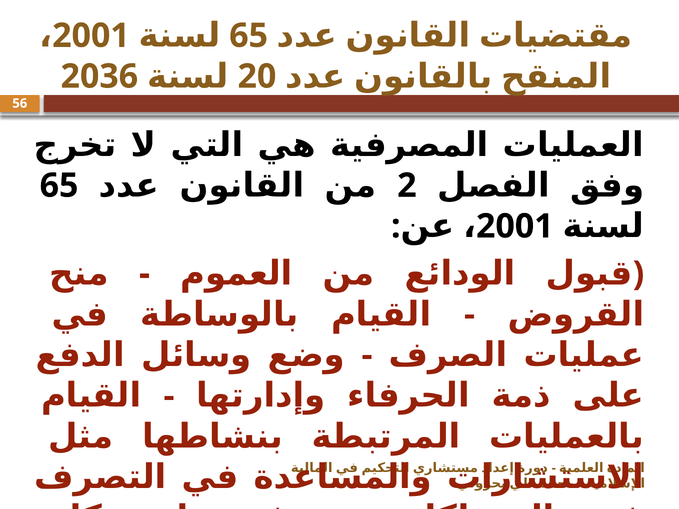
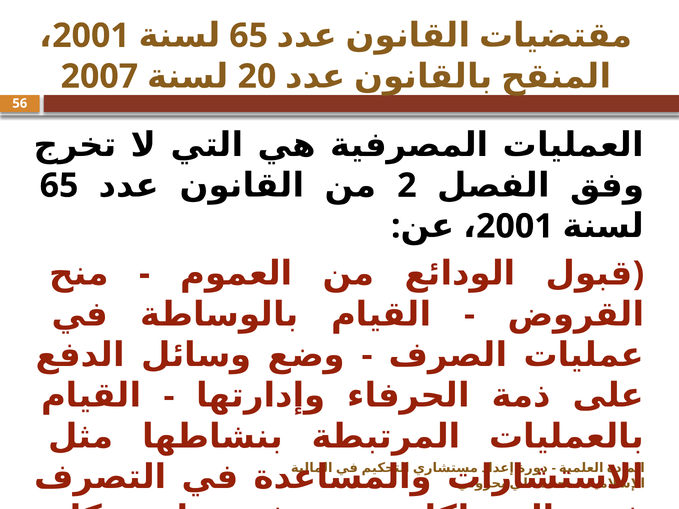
2036: 2036 -> 2007 (99, 76)
